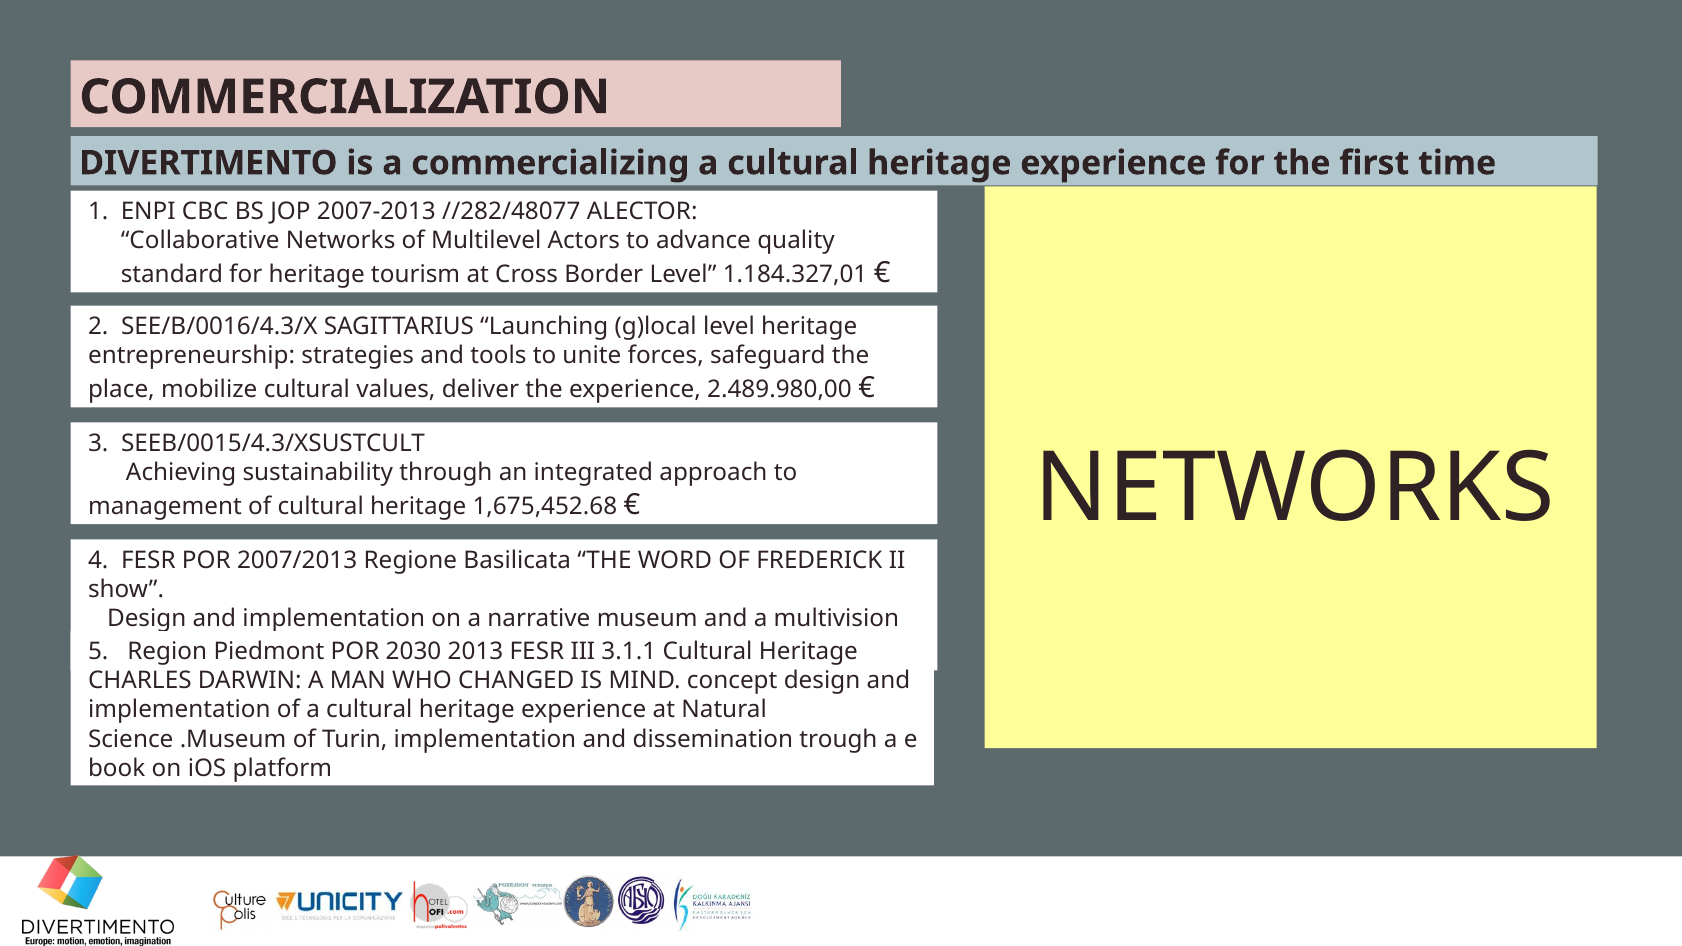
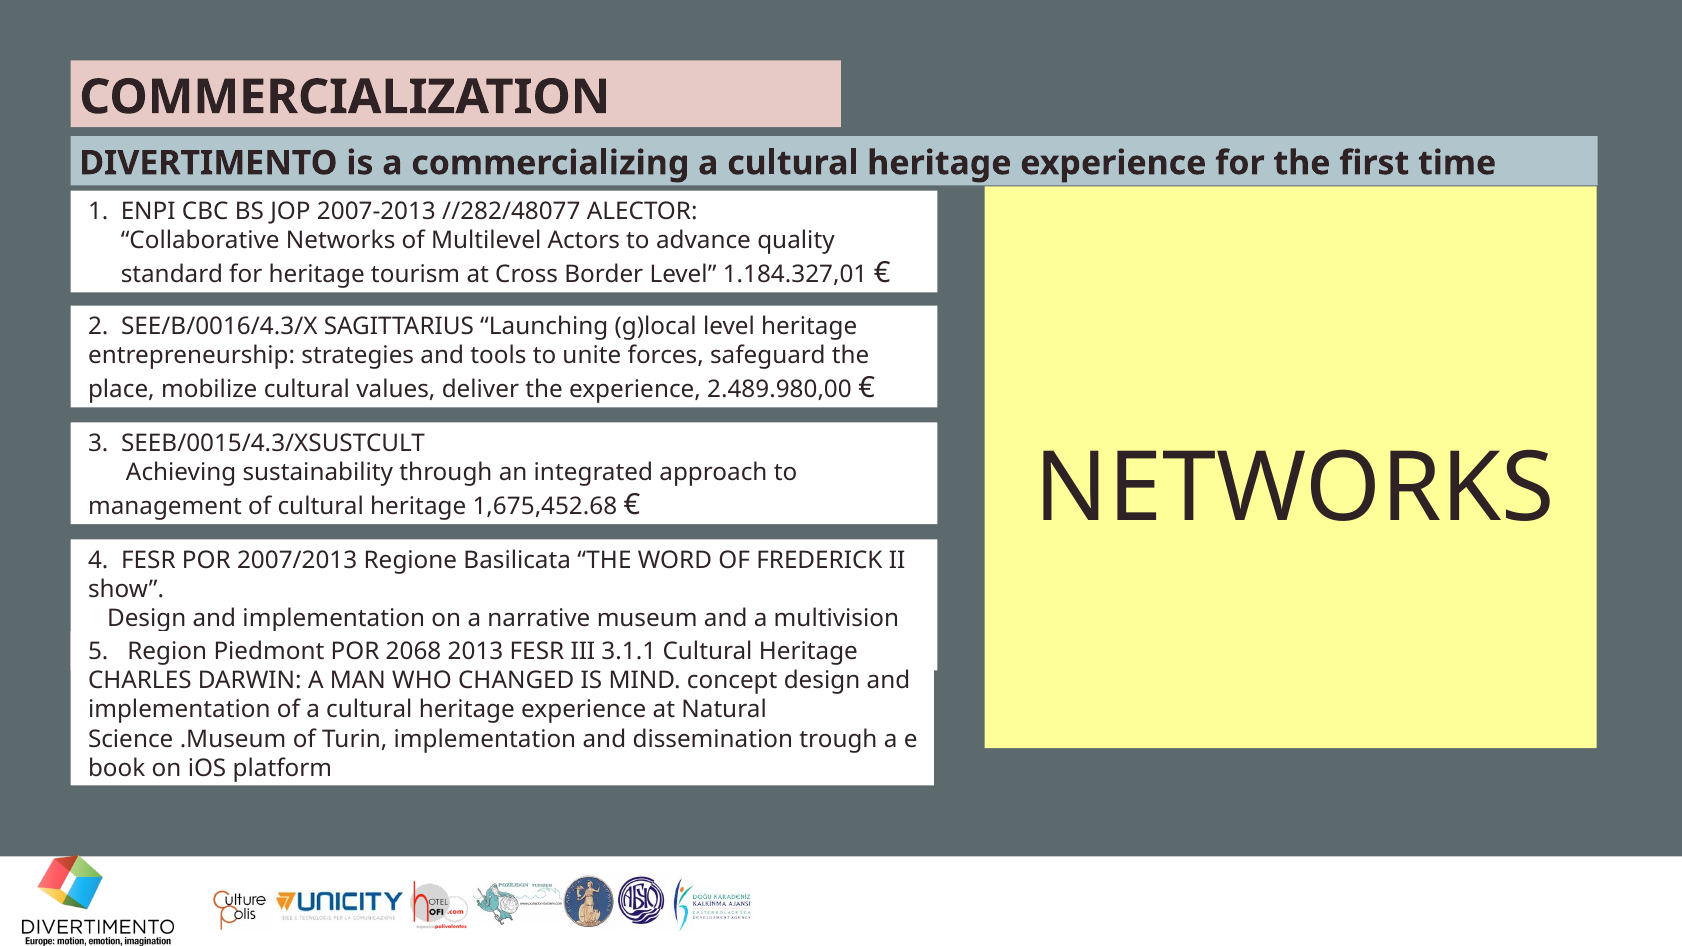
2030: 2030 -> 2068 (414, 652)
